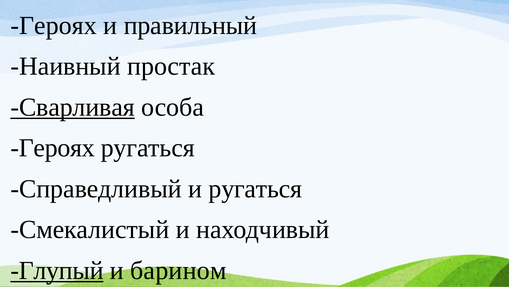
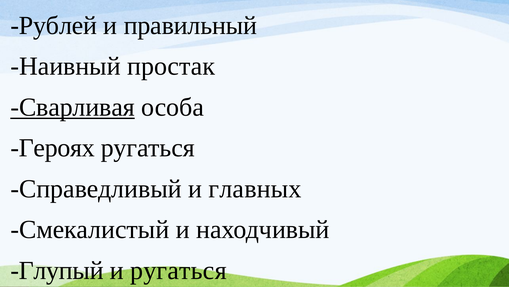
Героях: Героях -> Рублей (54, 25)
и ругаться: ругаться -> главных (255, 188)
Глупый underline: present -> none (57, 270)
и барином: барином -> ругаться (178, 270)
